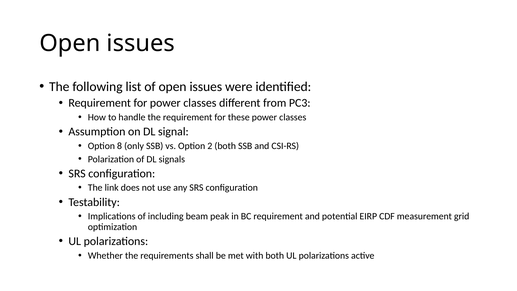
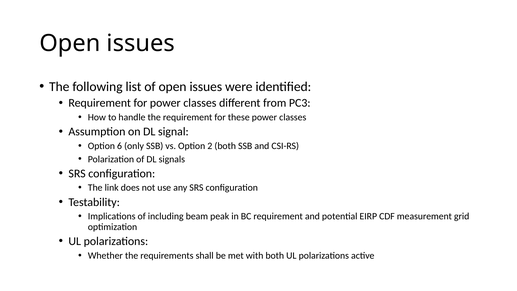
8: 8 -> 6 (120, 146)
